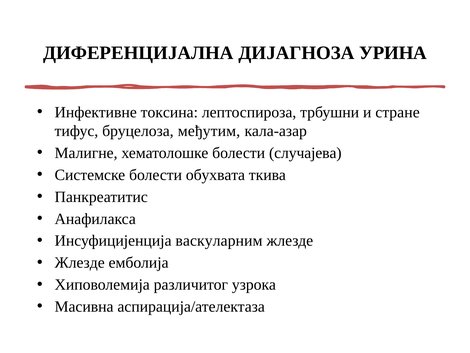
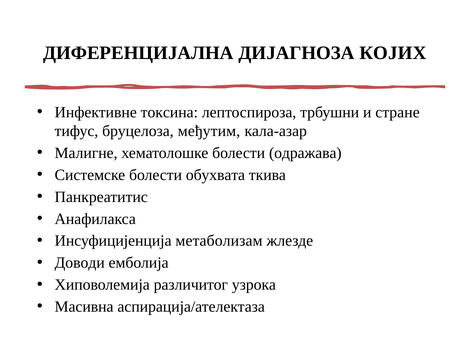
УРИНА: УРИНА -> КОЈИХ (393, 53)
случајева: случајева -> одражава (305, 153)
васкуларним: васкуларним -> метаболизам (219, 240)
Жлезде: Жлезде -> Дoводи (80, 262)
